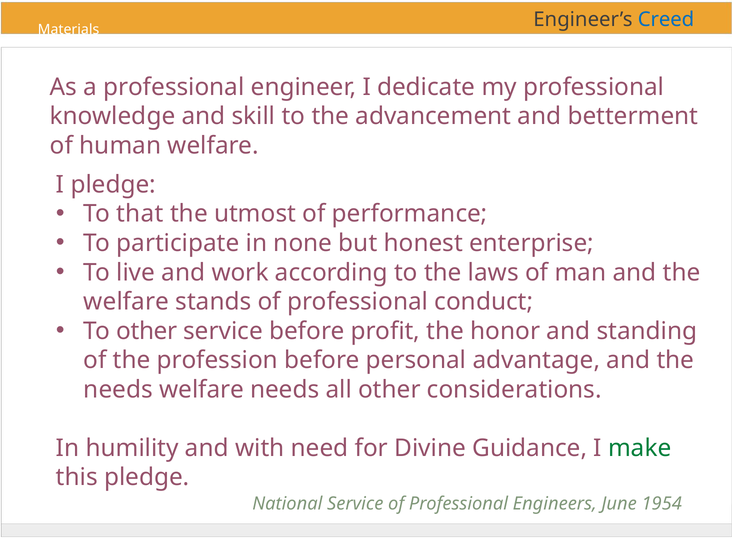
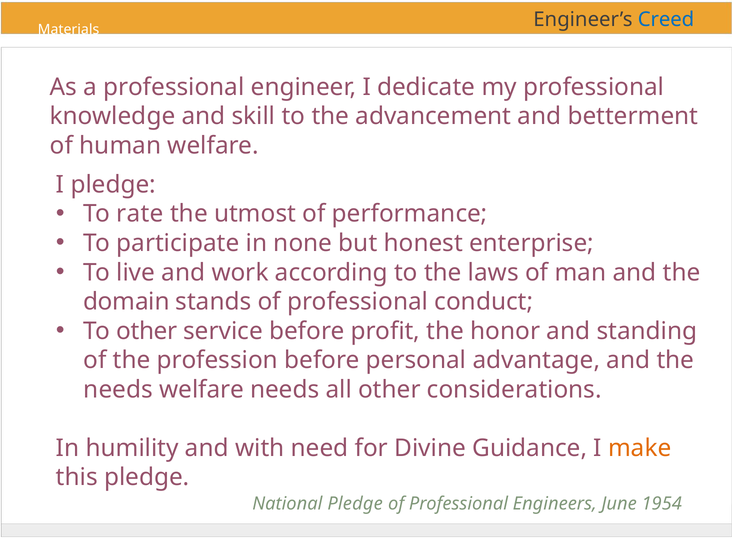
that: that -> rate (140, 214)
welfare: welfare -> domain (126, 302)
make colour: green -> orange (640, 448)
National Service: Service -> Pledge (355, 504)
